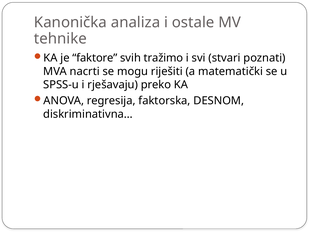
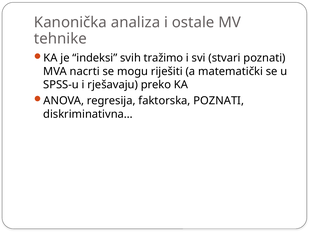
faktore: faktore -> indeksi (95, 58)
faktorska DESNOM: DESNOM -> POZNATI (219, 101)
